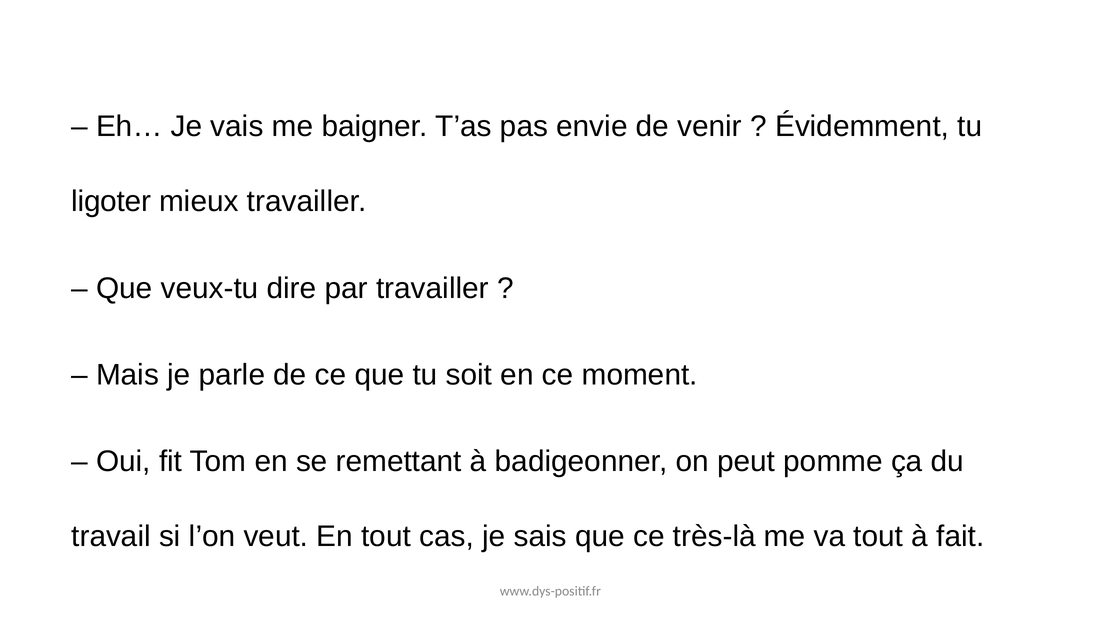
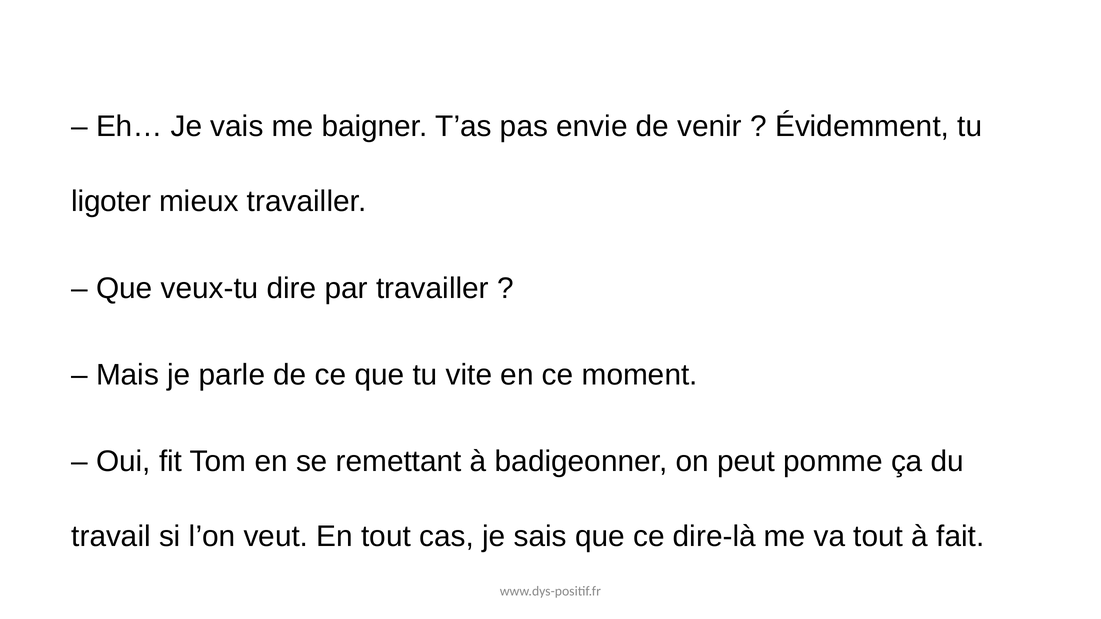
soit: soit -> vite (469, 375)
très-là: très-là -> dire-là (714, 537)
